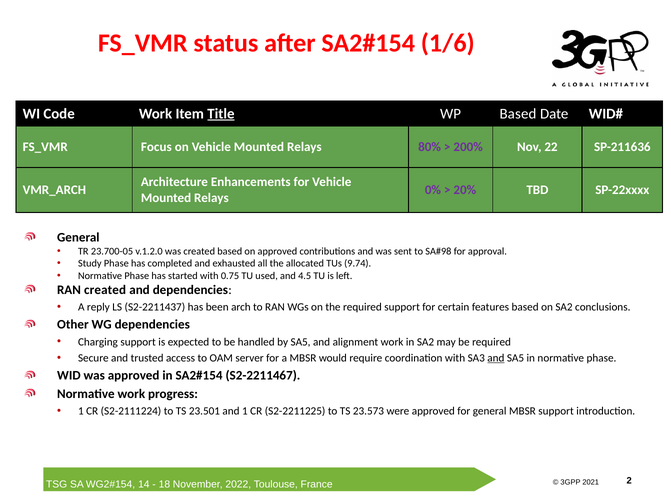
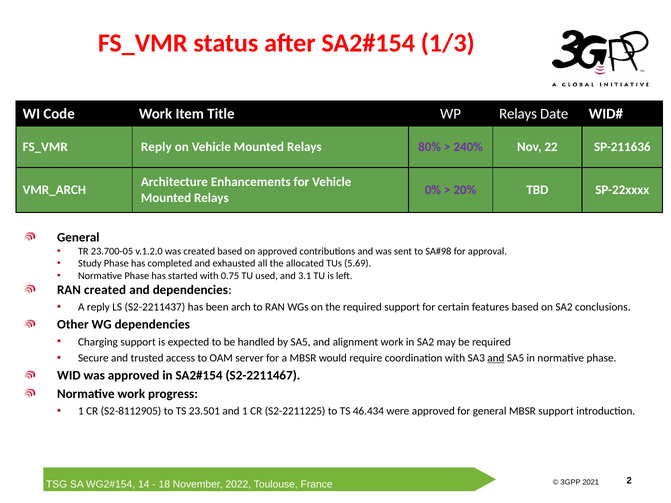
1/6: 1/6 -> 1/3 (448, 43)
Title underline: present -> none (221, 114)
WP Based: Based -> Relays (518, 114)
FS_VMR Focus: Focus -> Reply (156, 147)
200%: 200% -> 240% (468, 147)
9.74: 9.74 -> 5.69 (358, 264)
4.5: 4.5 -> 3.1 (305, 276)
S2-2111224: S2-2111224 -> S2-8112905 (131, 411)
23.573: 23.573 -> 46.434 (368, 411)
